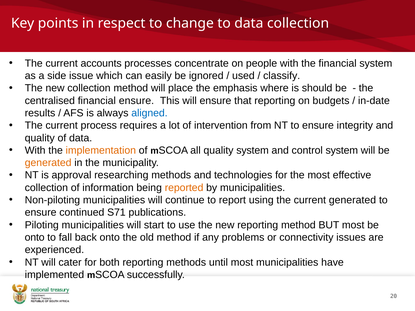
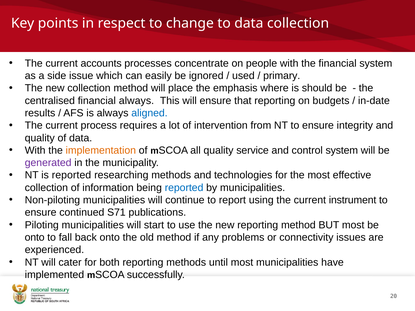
classify: classify -> primary (282, 76)
financial ensure: ensure -> always (136, 101)
quality system: system -> service (253, 150)
generated colour: orange -> purple (48, 163)
is approval: approval -> reported (71, 175)
reported colour: orange -> blue (184, 188)
current generated: generated -> instrument (353, 200)
